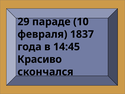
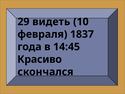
параде: параде -> видеть (51, 22)
